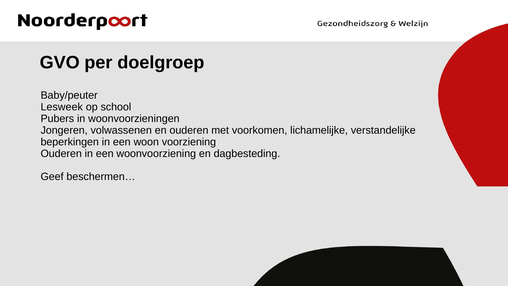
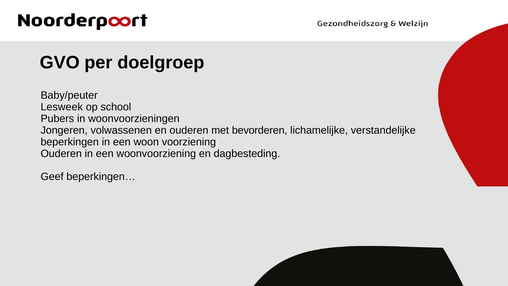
voorkomen: voorkomen -> bevorderen (260, 130)
beschermen…: beschermen… -> beperkingen… (101, 177)
